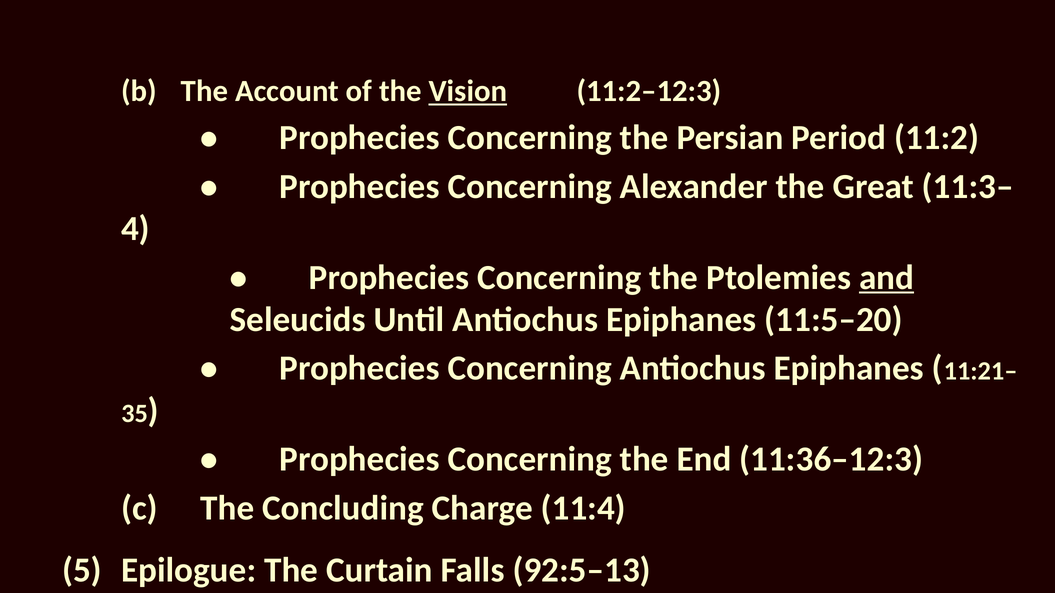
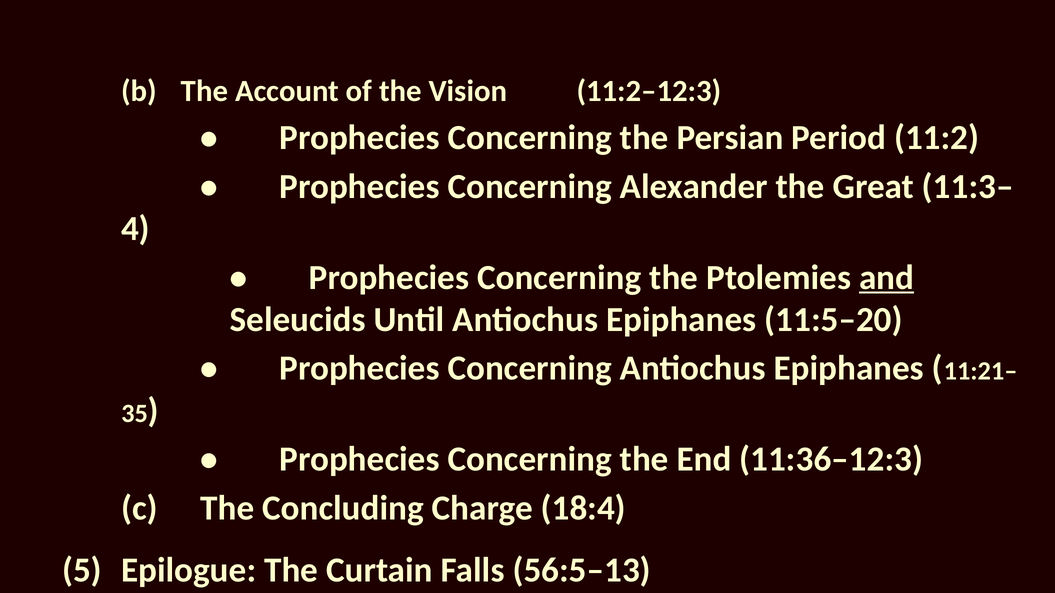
Vision underline: present -> none (468, 91)
11:4: 11:4 -> 18:4 (583, 508)
92:5–13: 92:5–13 -> 56:5–13 (582, 570)
